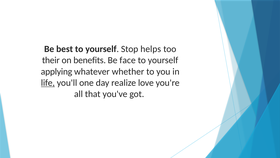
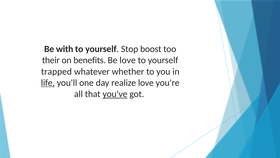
best: best -> with (65, 49)
helps: helps -> boost (151, 49)
Be face: face -> love (128, 60)
applying: applying -> trapped (56, 71)
you've underline: none -> present (115, 94)
